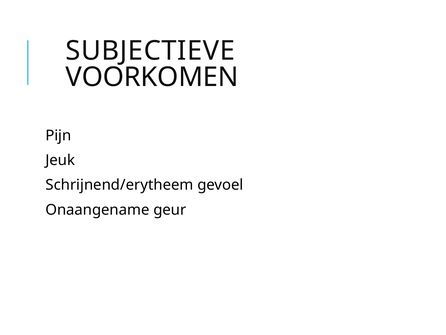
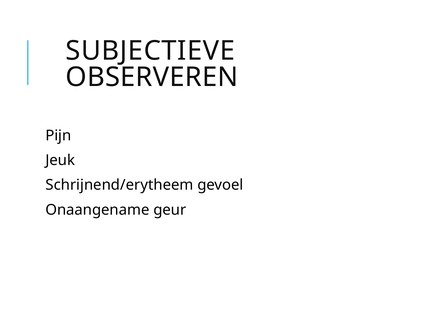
VOORKOMEN: VOORKOMEN -> OBSERVEREN (152, 77)
